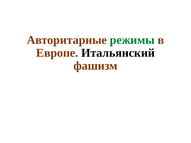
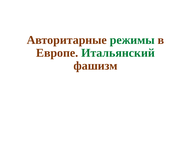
Итальянский colour: black -> green (118, 53)
